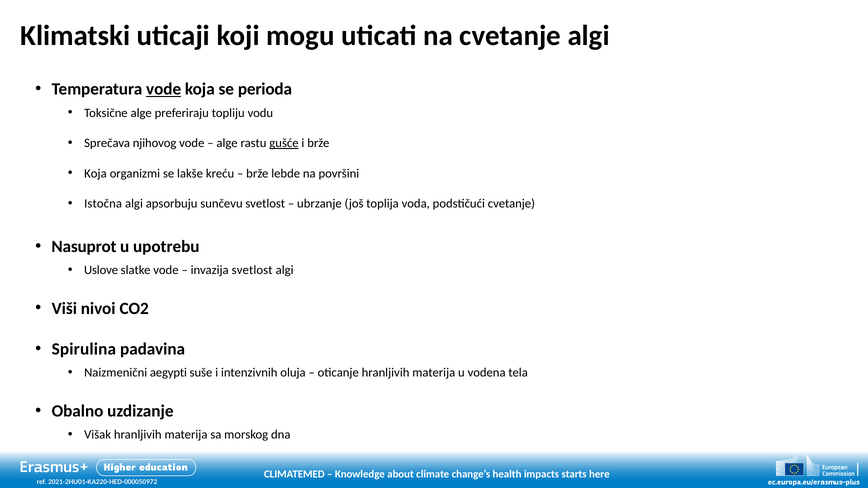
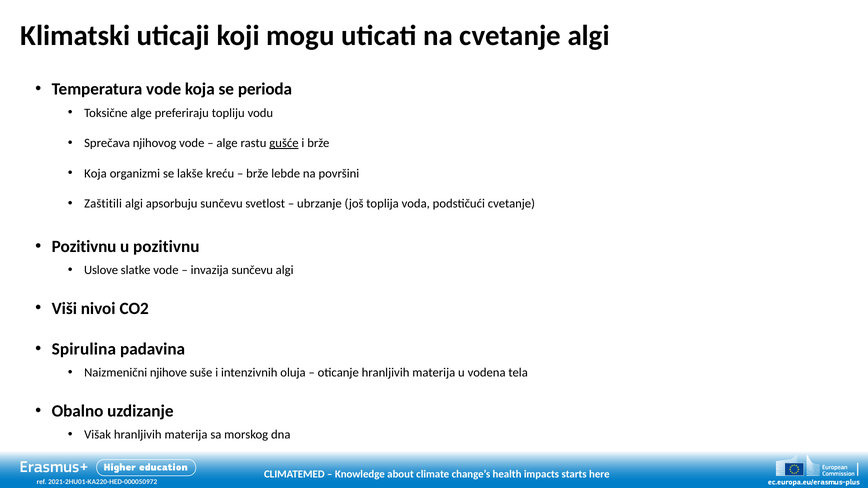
vode underline: present -> none (164, 89)
Istočna: Istočna -> Zaštitili (103, 204)
Nasuprot: Nasuprot -> Pozitivnu (84, 247)
u upotrebu: upotrebu -> pozitivnu (166, 247)
invazija svetlost: svetlost -> sunčevu (252, 270)
aegypti: aegypti -> njihove (168, 373)
